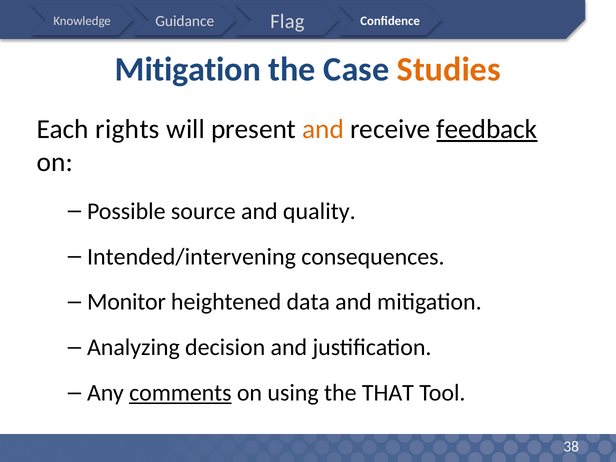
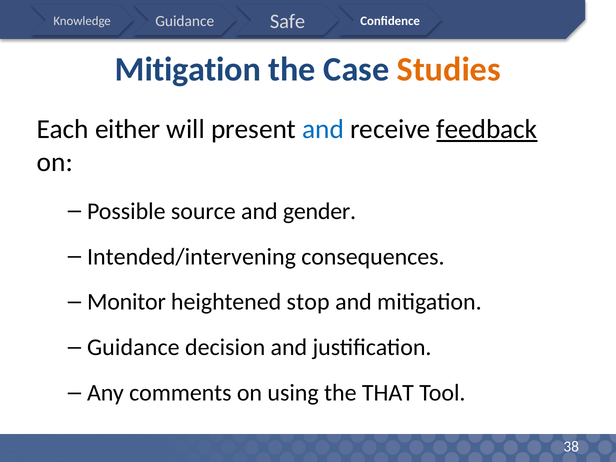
Flag: Flag -> Safe (288, 22)
rights: rights -> either (128, 129)
and colour: orange -> blue (323, 129)
quality: quality -> gender (320, 211)
data: data -> stop (308, 302)
Analyzing: Analyzing -> Guidance (133, 348)
comments underline: present -> none (180, 393)
